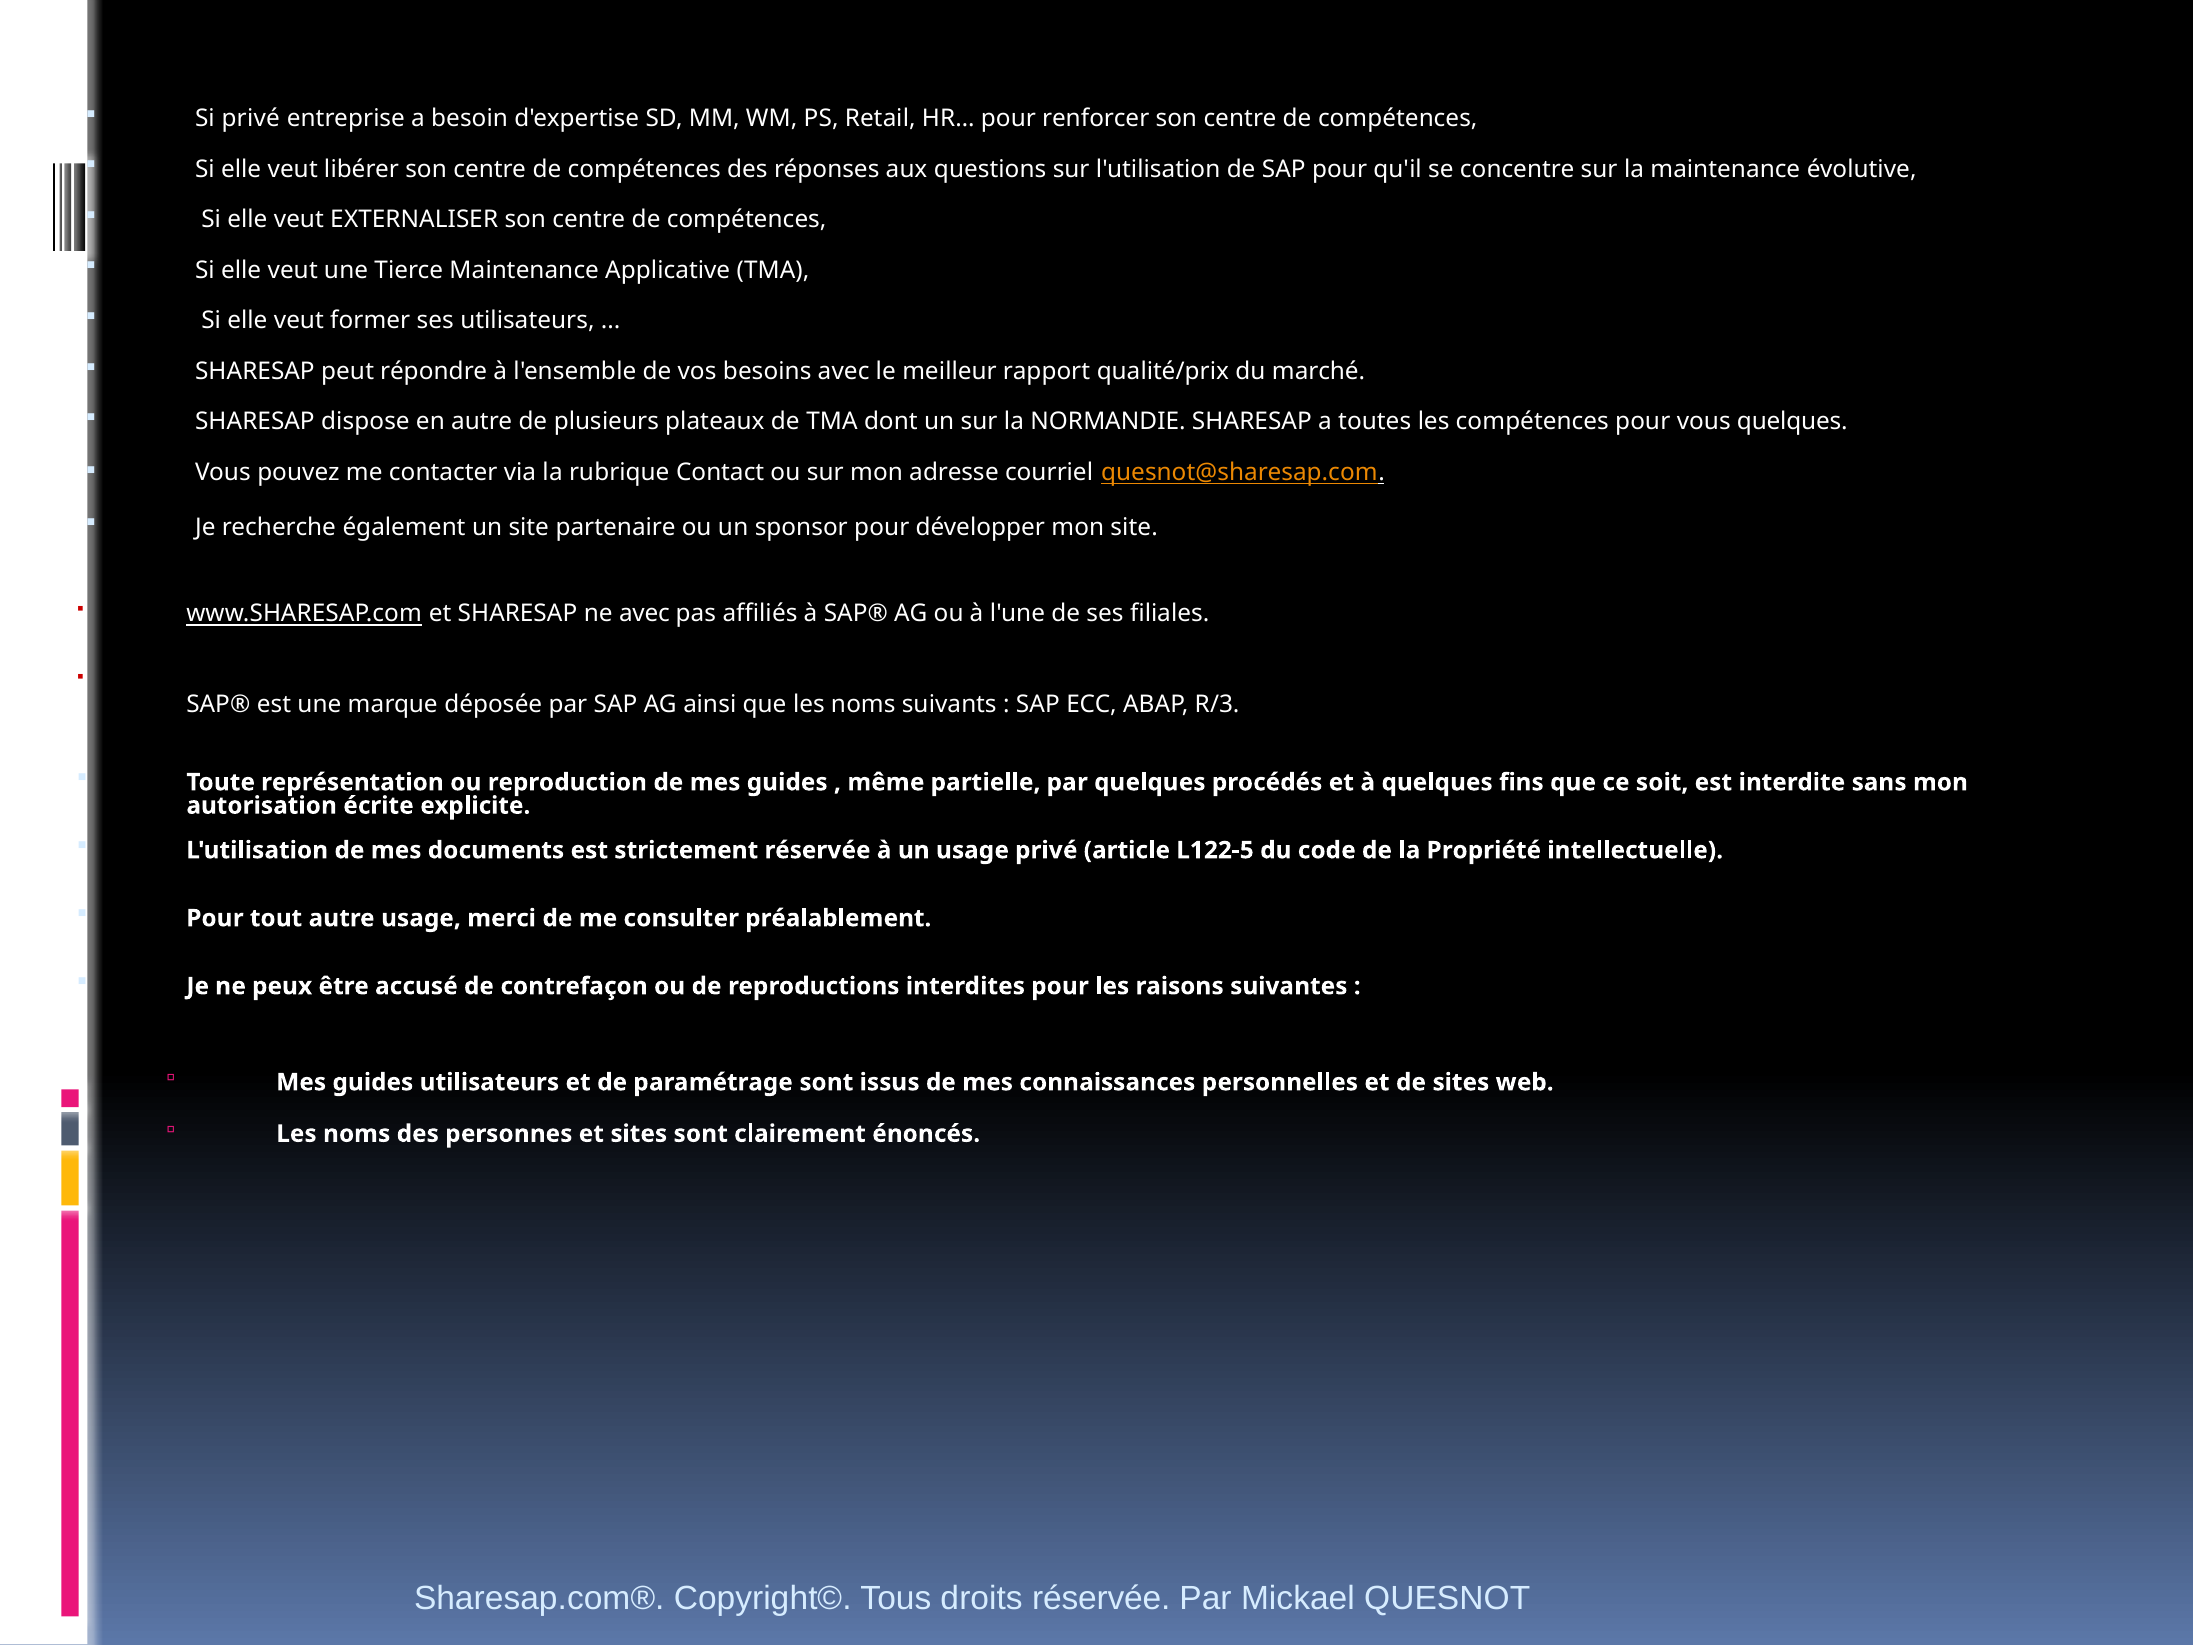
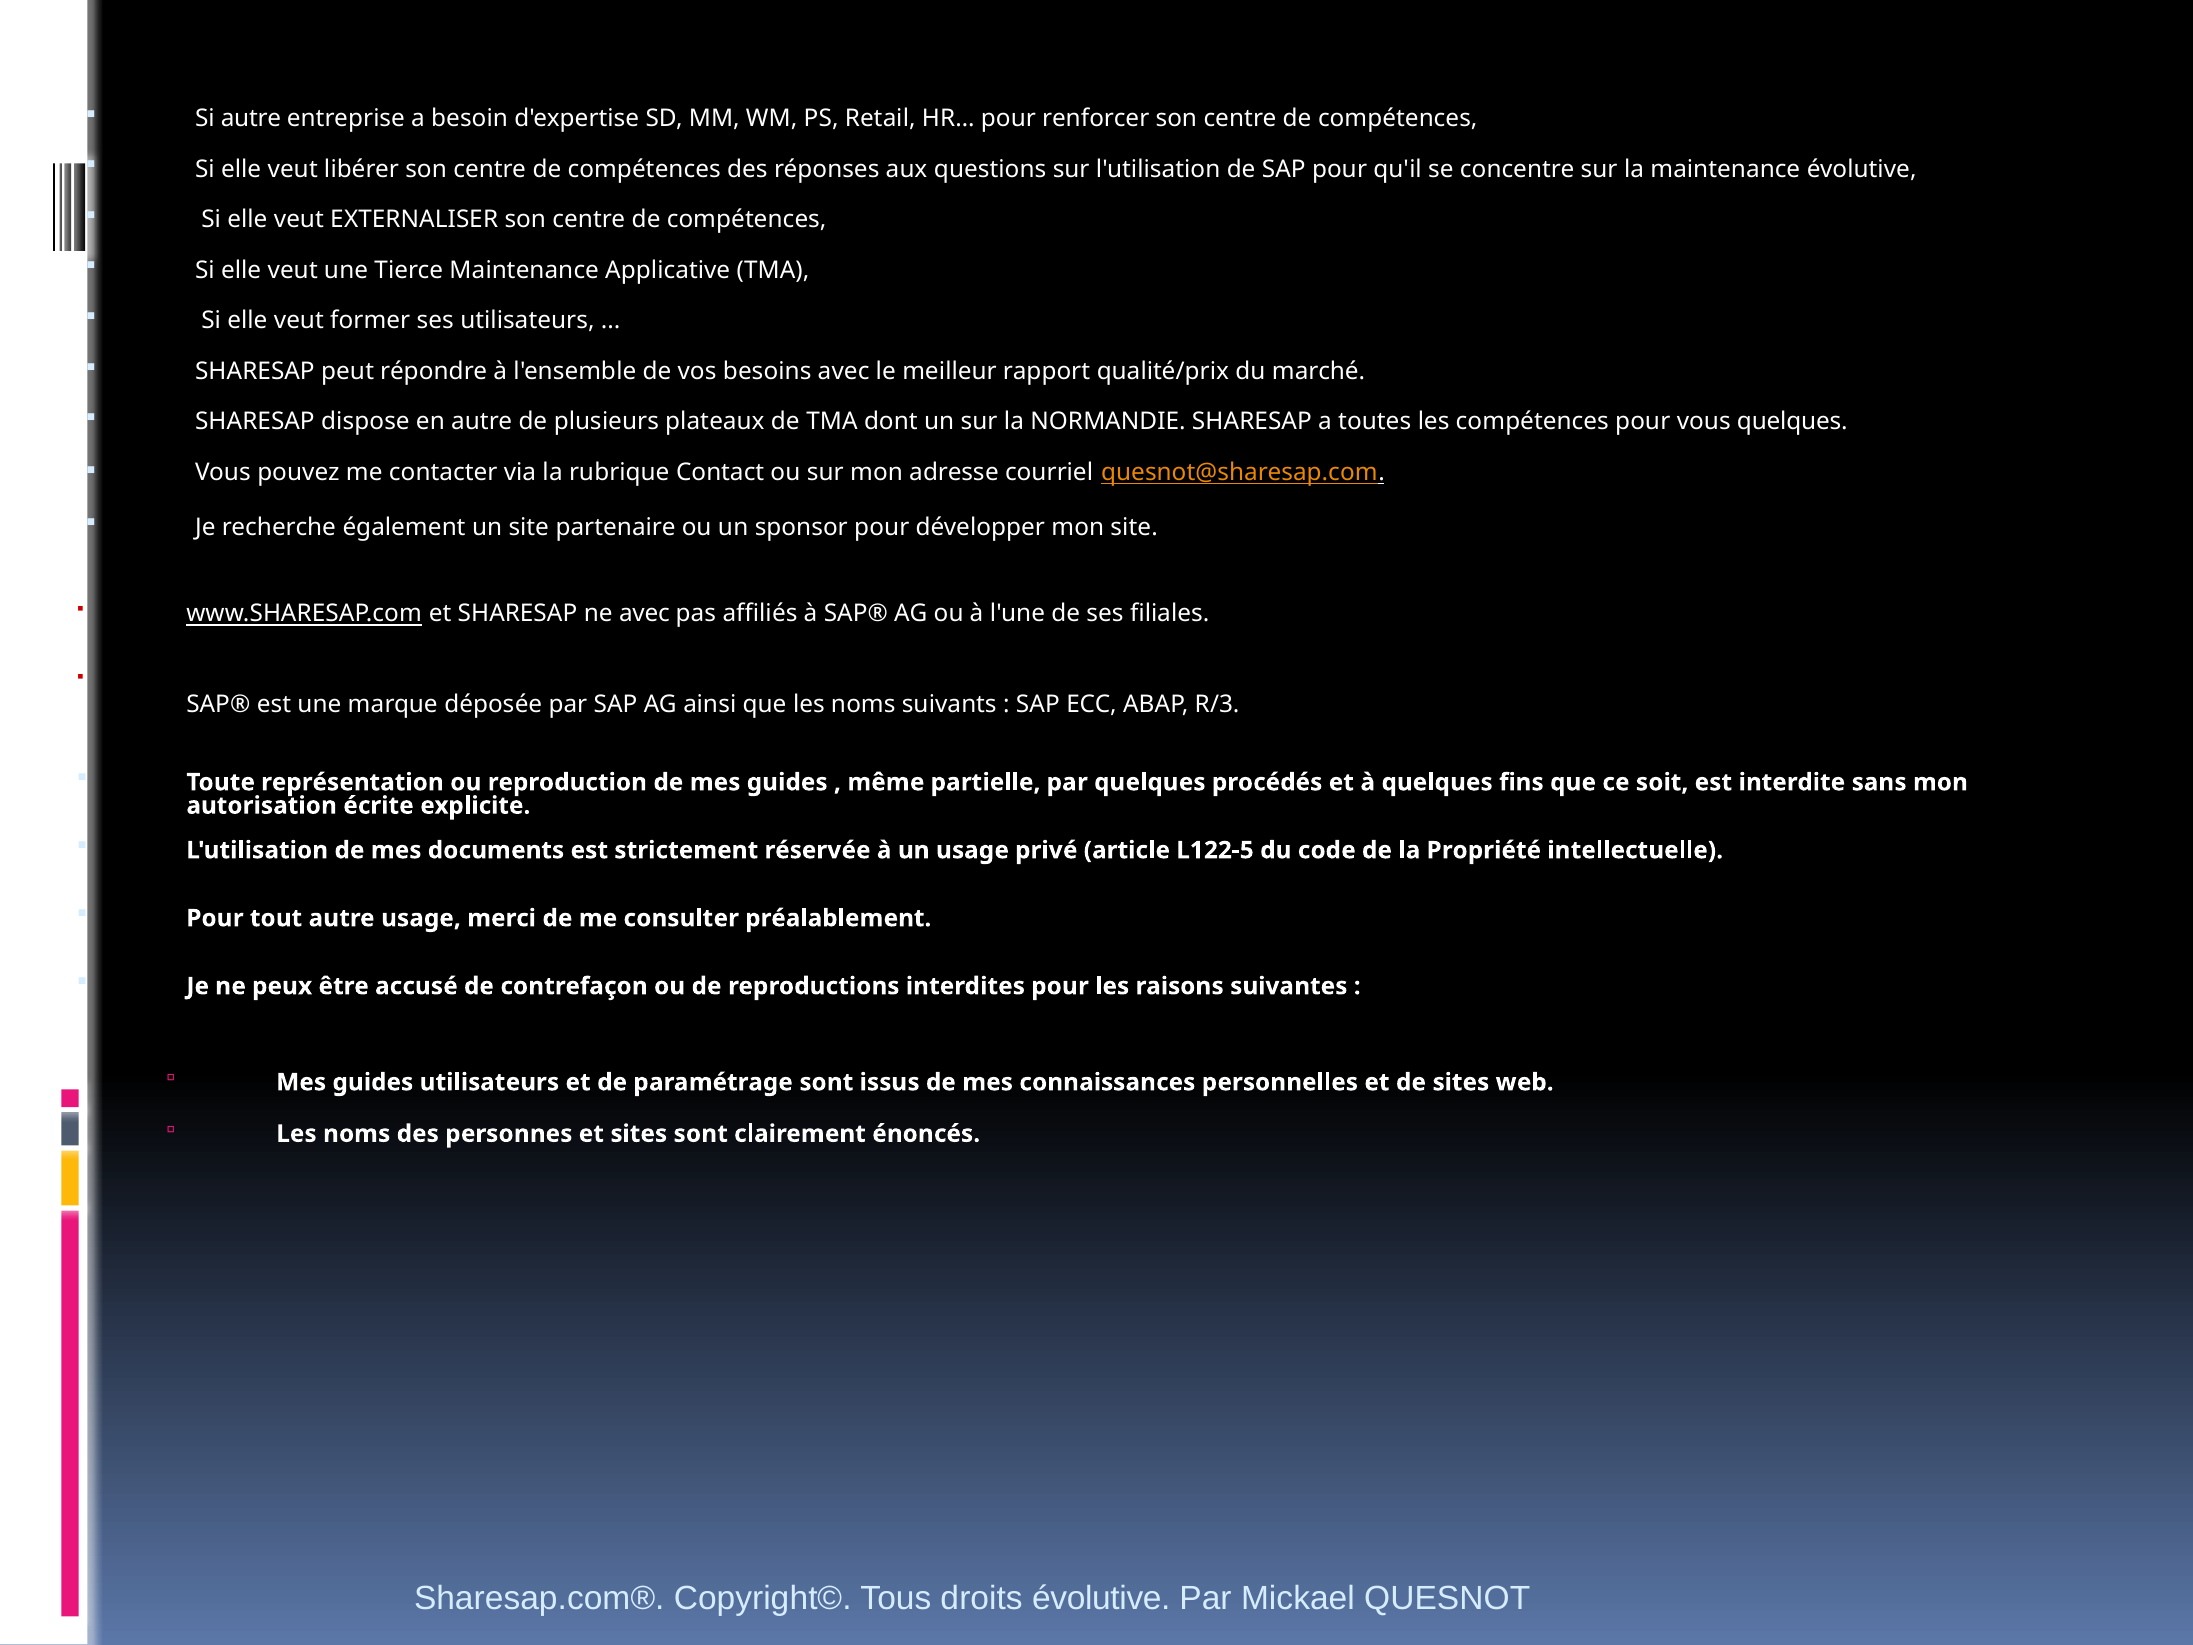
Si privé: privé -> autre (251, 119)
droits réservée: réservée -> évolutive (1101, 1598)
